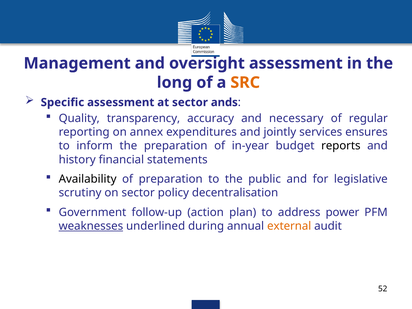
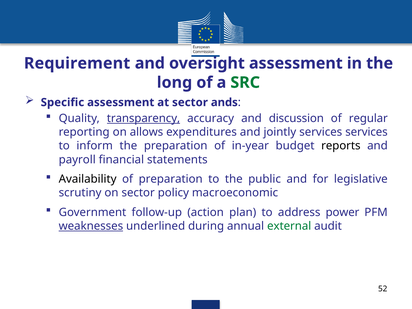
Management: Management -> Requirement (77, 63)
SRC colour: orange -> green (245, 83)
transparency underline: none -> present (143, 118)
necessary: necessary -> discussion (296, 118)
annex: annex -> allows (147, 132)
services ensures: ensures -> services (366, 132)
history: history -> payroll (77, 160)
decentralisation: decentralisation -> macroeconomic (235, 193)
external colour: orange -> green (289, 226)
